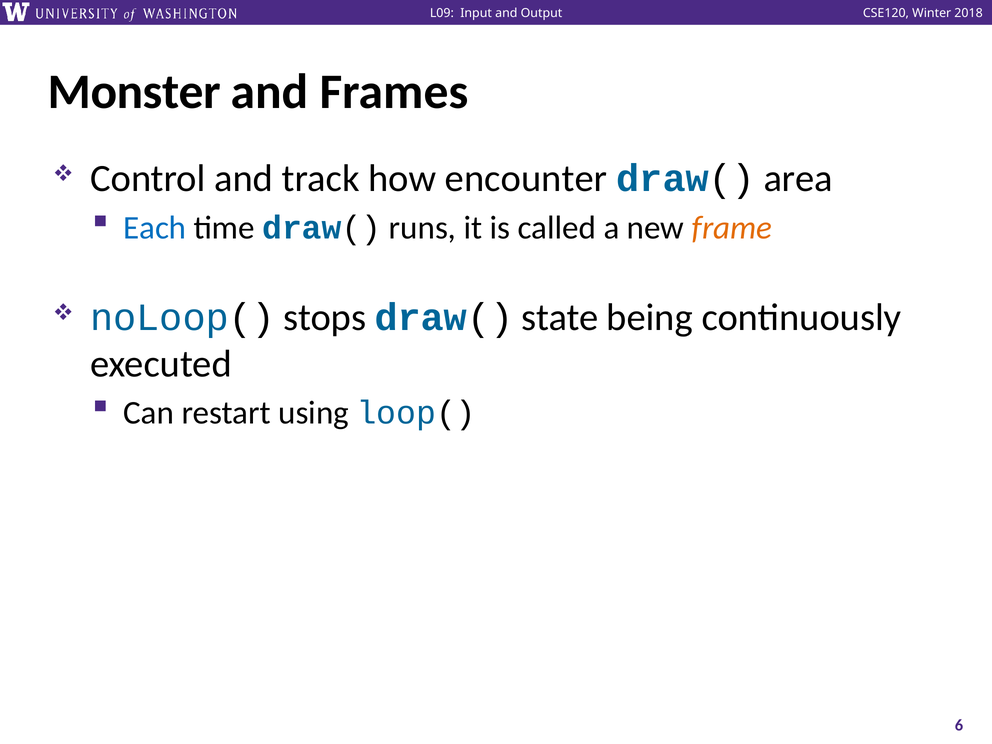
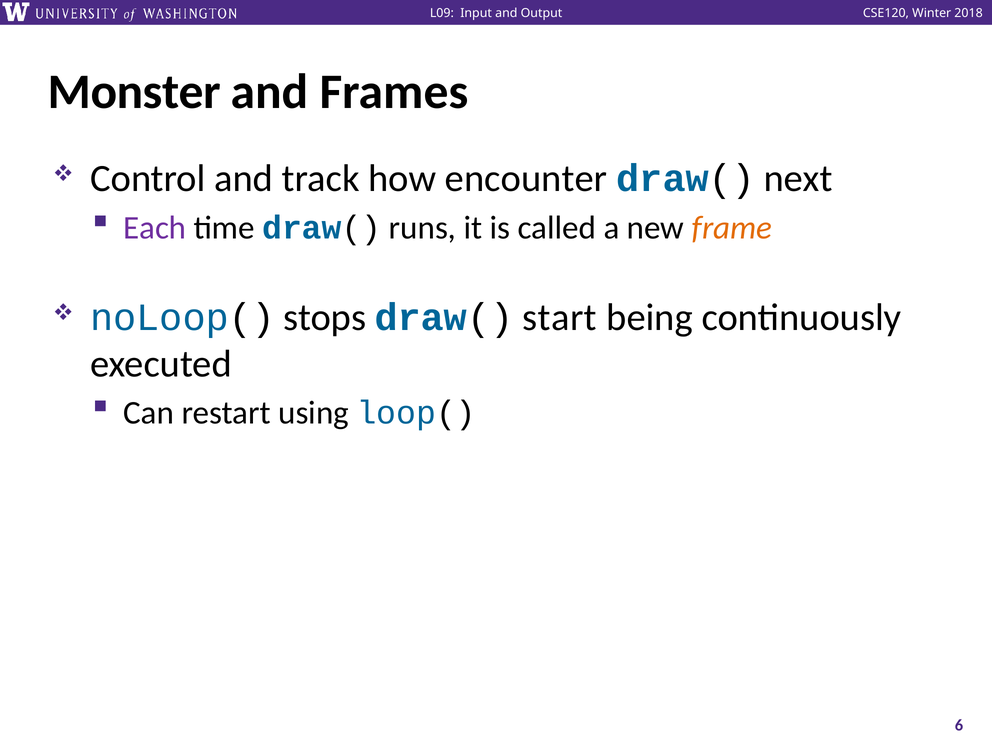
area: area -> next (798, 179)
Each colour: blue -> purple (155, 228)
state: state -> start (560, 318)
